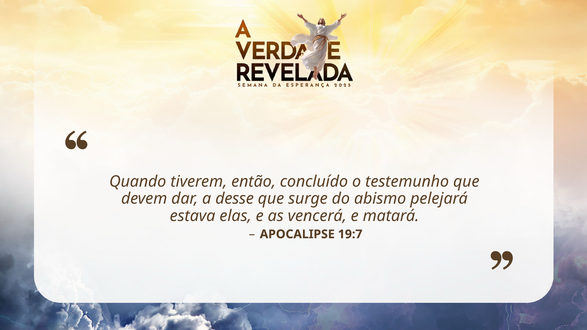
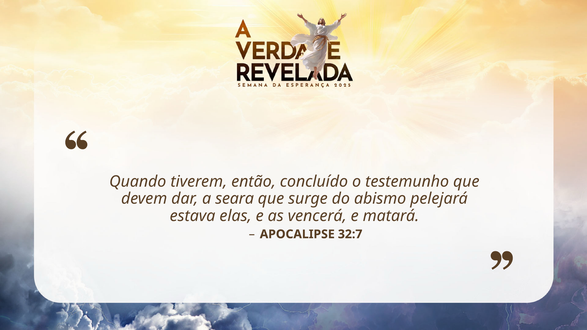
desse: desse -> seara (235, 199)
19:7: 19:7 -> 32:7 (350, 234)
